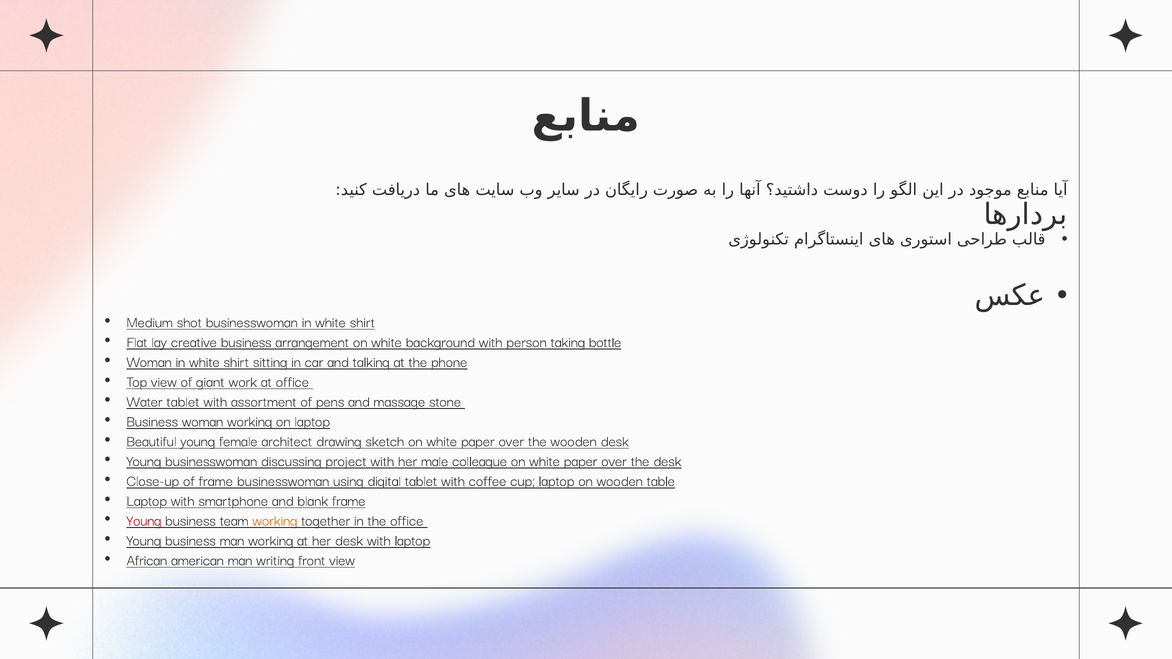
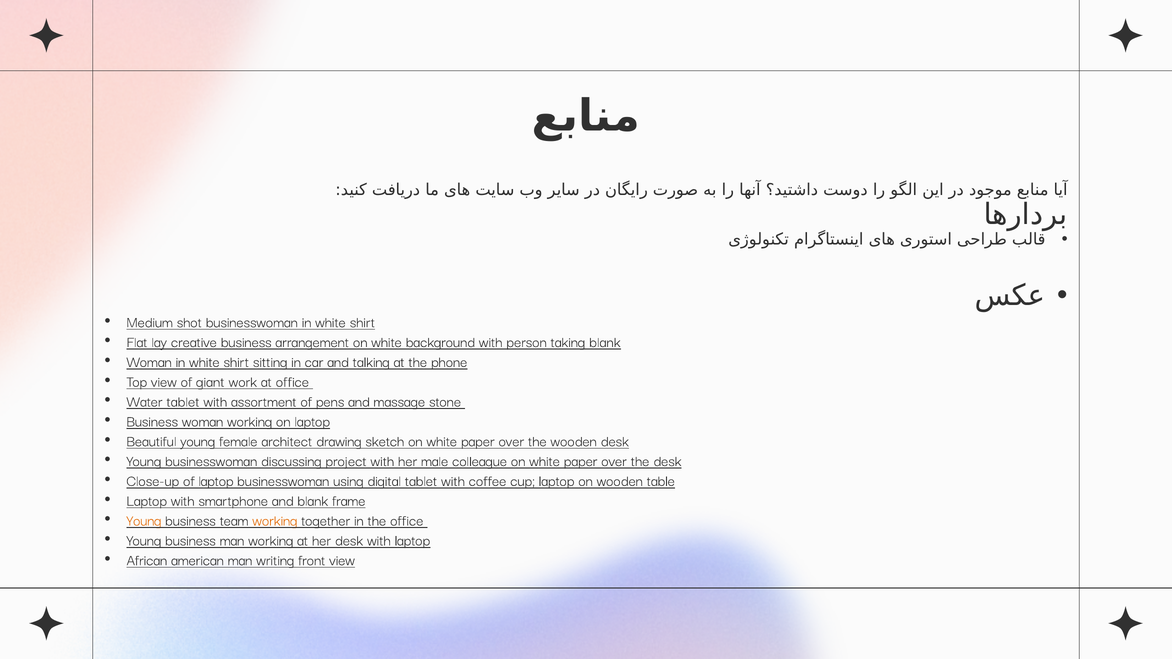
taking bottle: bottle -> blank (605, 342)
of frame: frame -> laptop (216, 481)
Young colour: red -> orange (144, 520)
